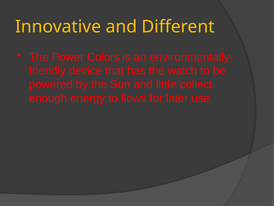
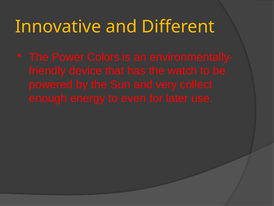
little: little -> very (166, 84)
flows: flows -> even (134, 98)
